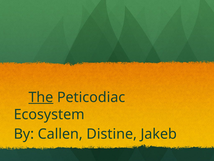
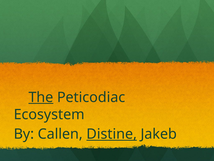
Distine underline: none -> present (112, 134)
